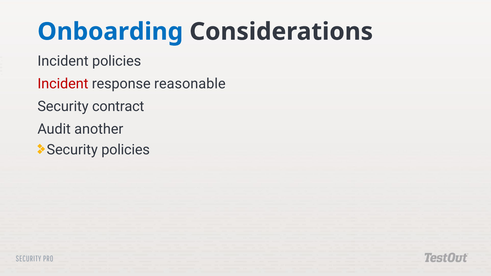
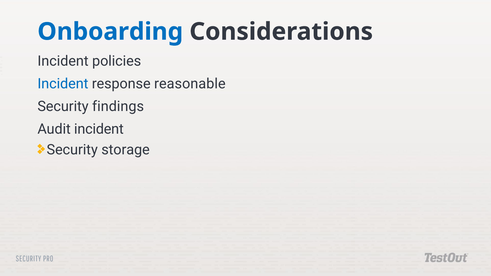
Incident colour: red -> blue (63, 84)
contract: contract -> findings (118, 106)
Audit another: another -> incident (99, 129)
Security policies: policies -> storage (126, 150)
